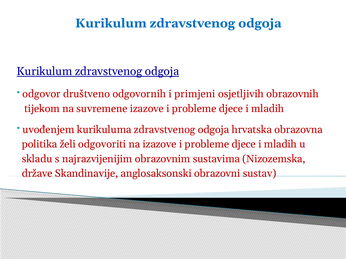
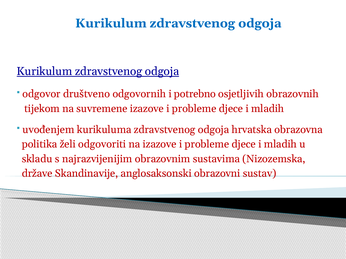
primjeni: primjeni -> potrebno (195, 94)
